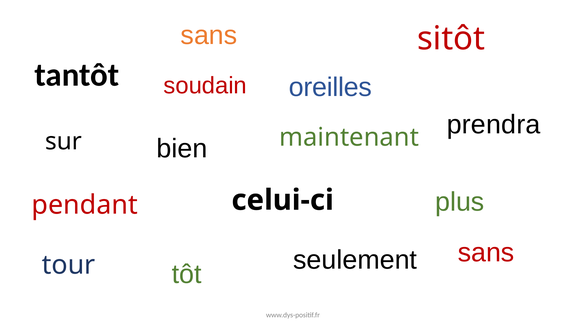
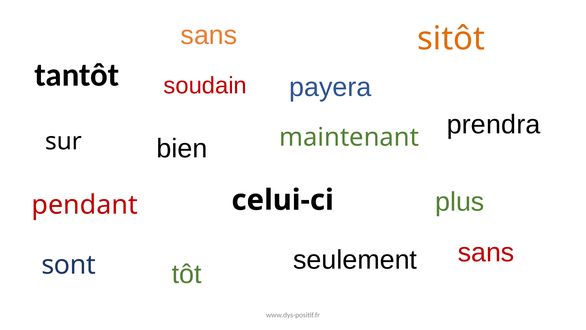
sitôt colour: red -> orange (451, 38)
oreilles: oreilles -> payera (330, 87)
tour: tour -> sont (69, 265)
